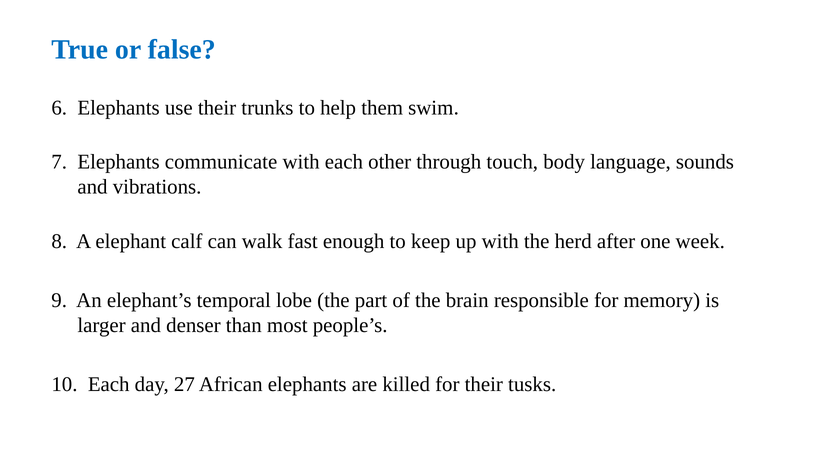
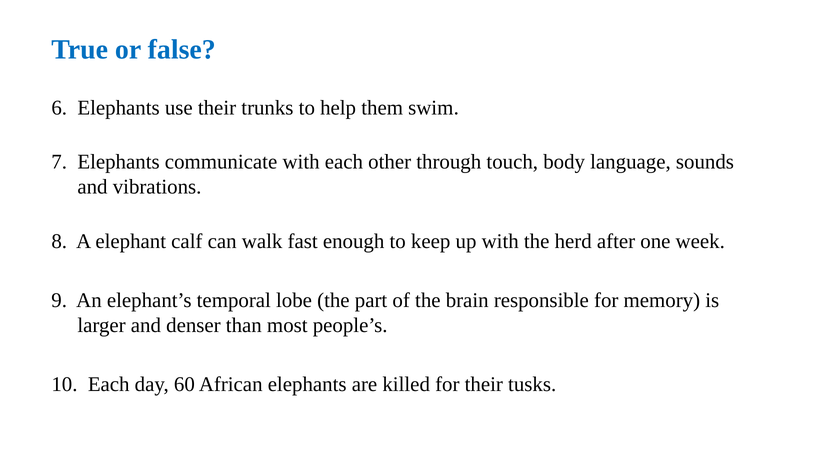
27: 27 -> 60 (184, 384)
